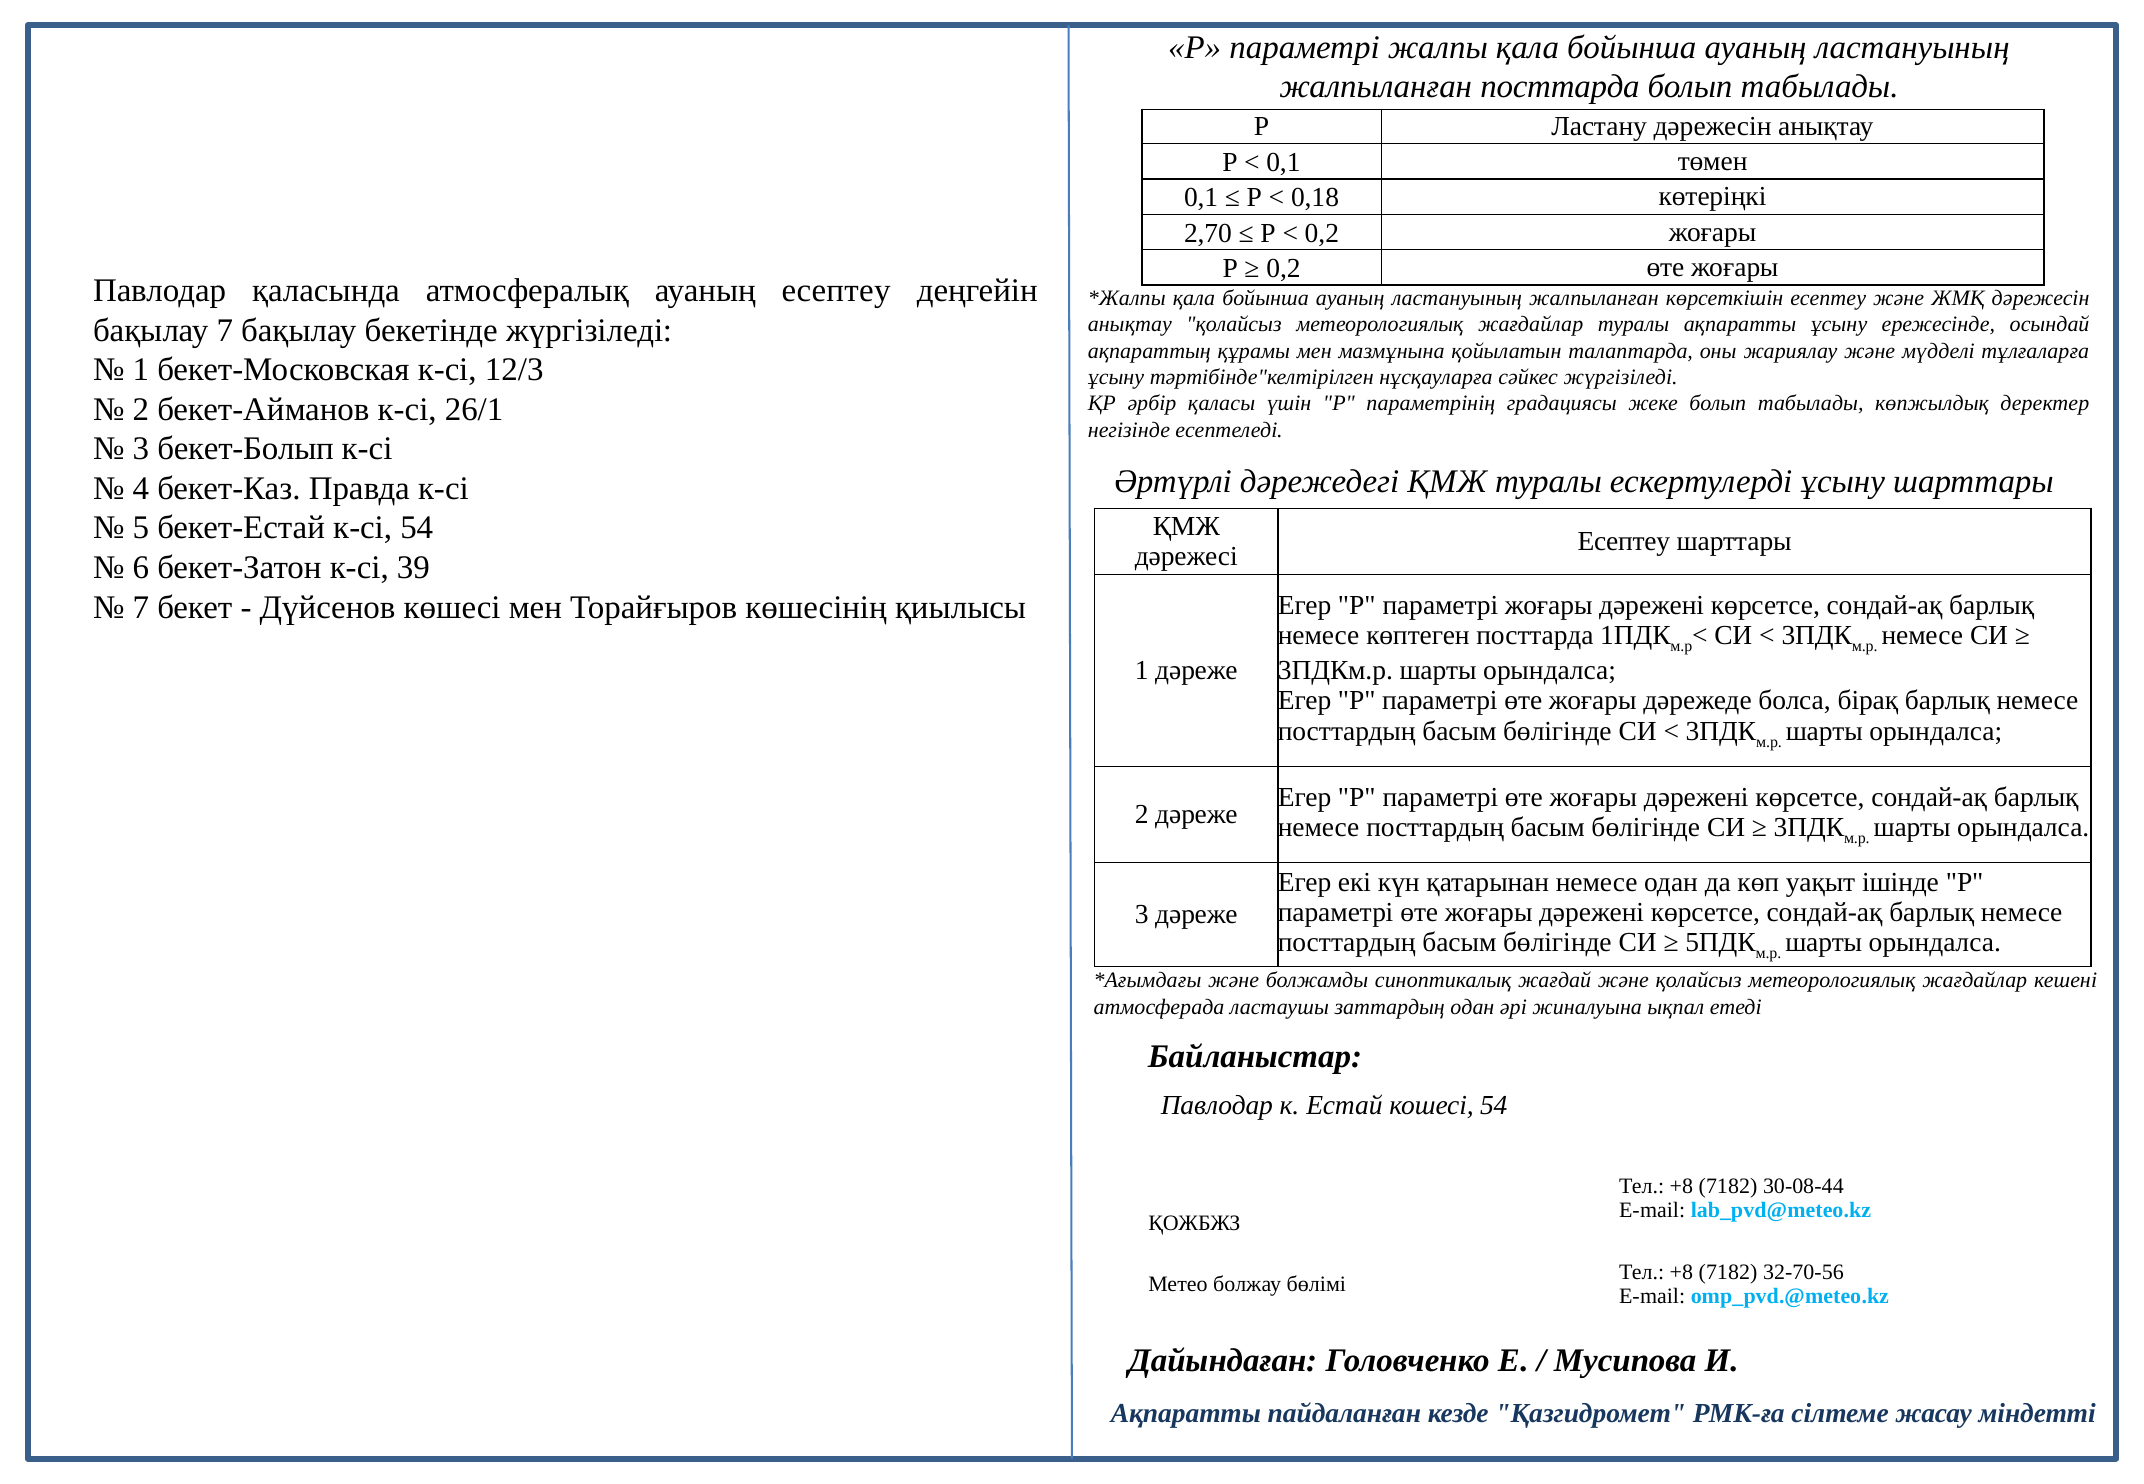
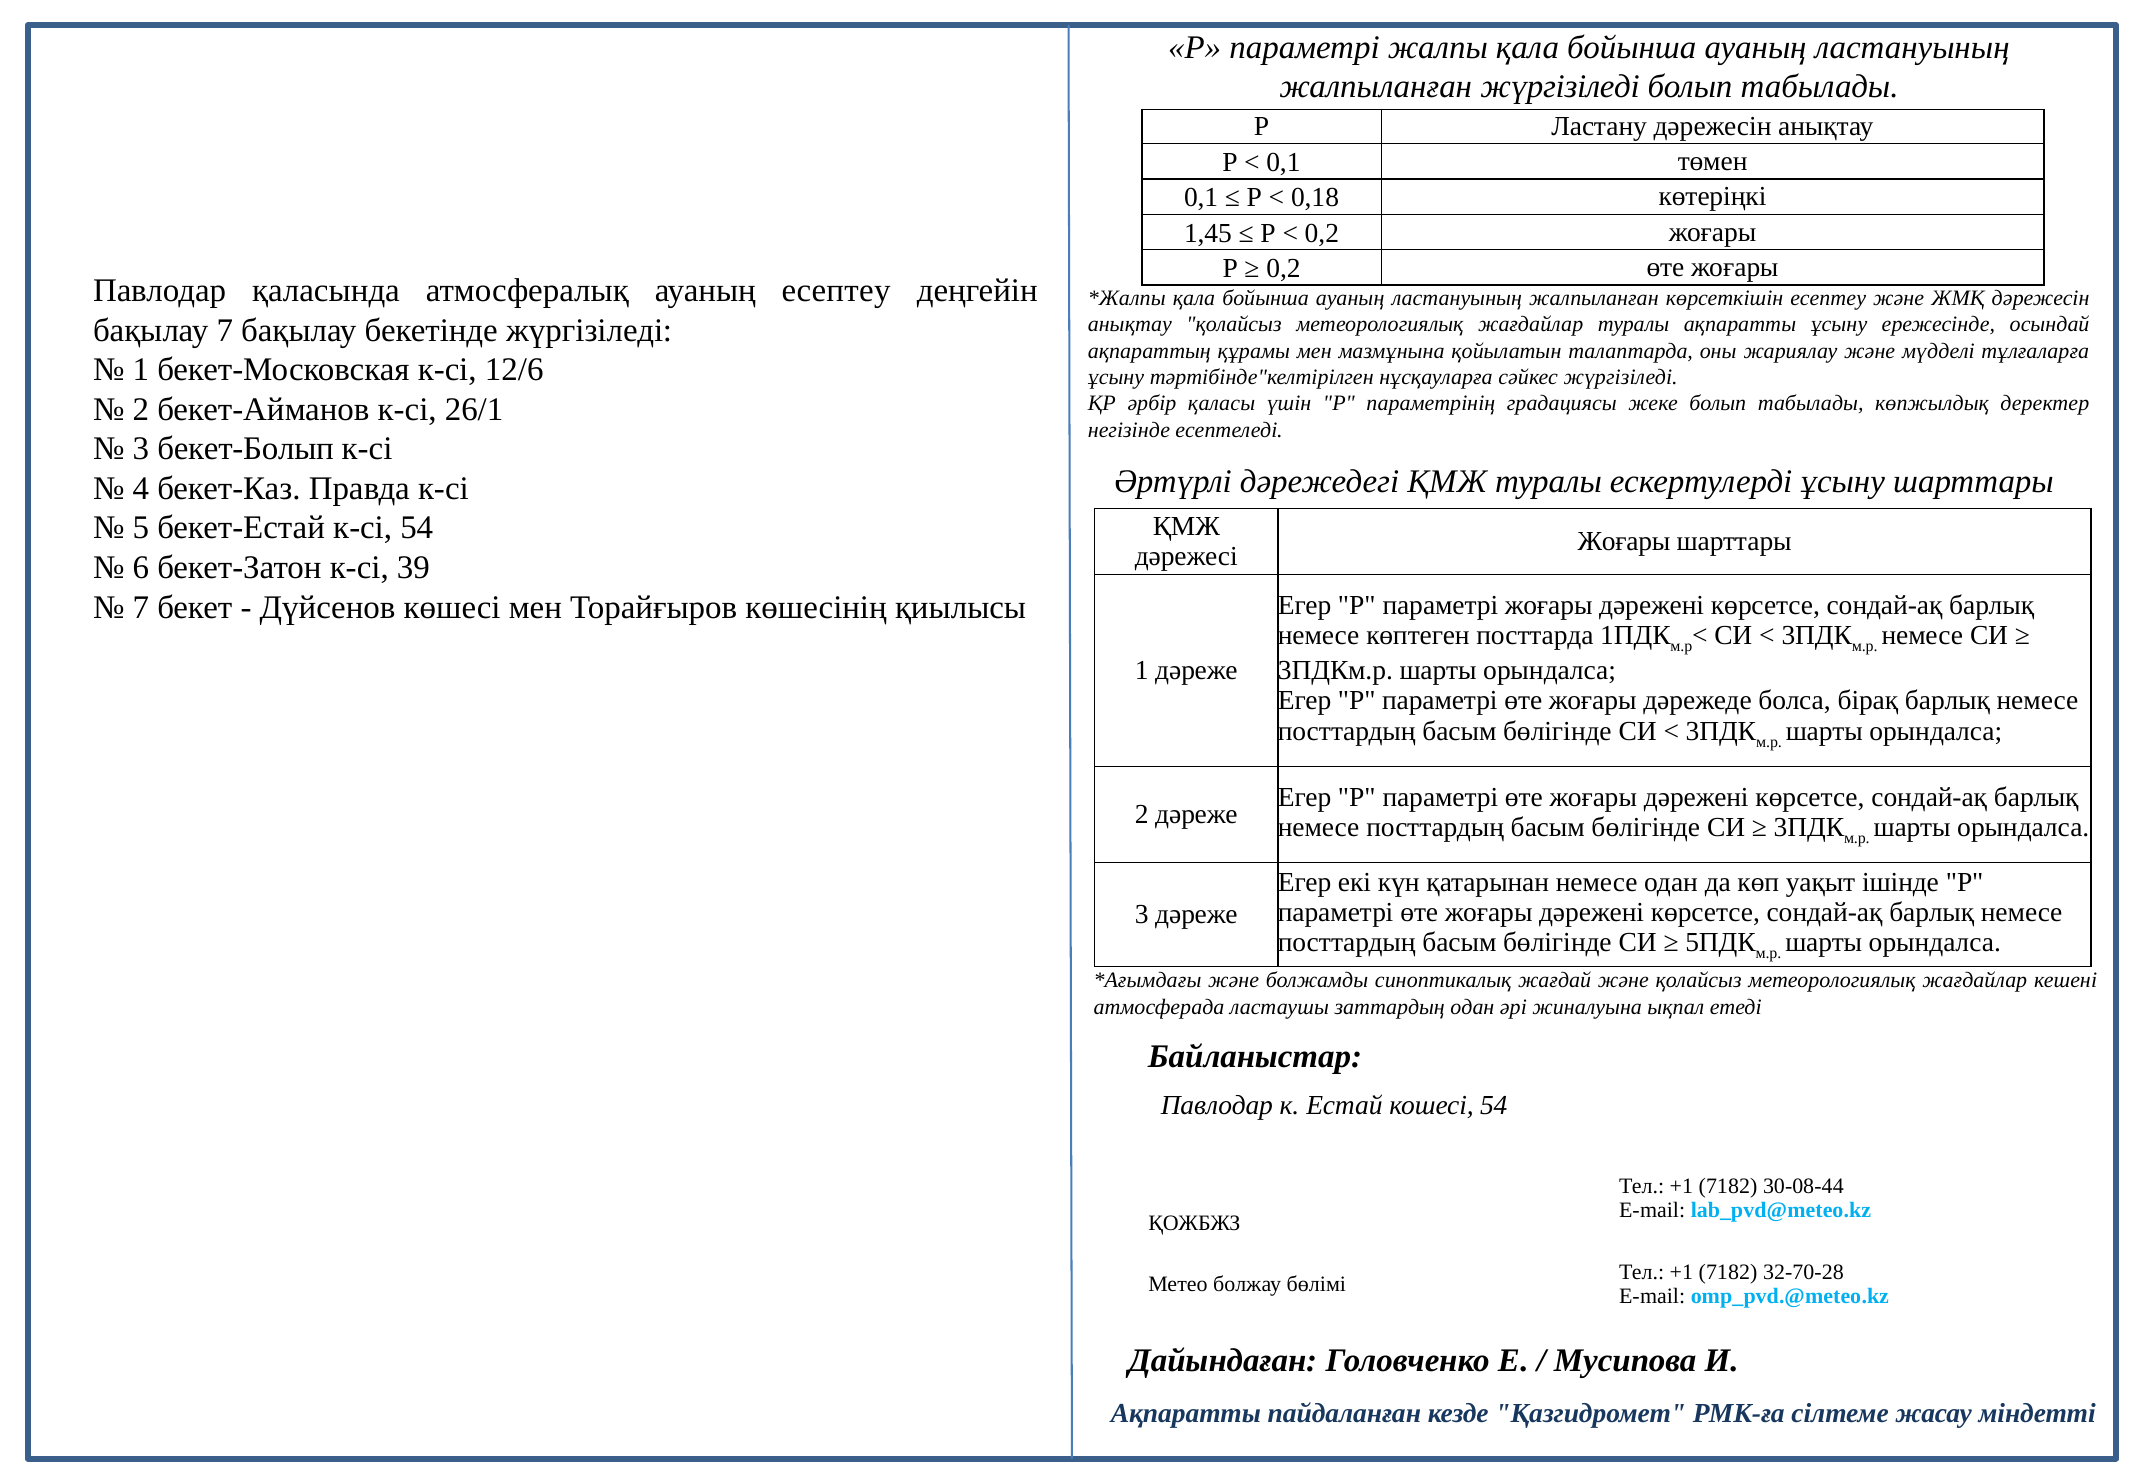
жалпыланған посттарда: посттарда -> жүргізіледі (1560, 87)
2,70: 2,70 -> 1,45 (1208, 233)
12/3: 12/3 -> 12/6 (514, 370)
Есептеу: Есептеу -> Жоғары (1624, 541)
+8: +8 -> +1 (1681, 1187)
+8: +8 -> +1 (1681, 1272)
32-70-56: 32-70-56 -> 32-70-28 (1803, 1272)
